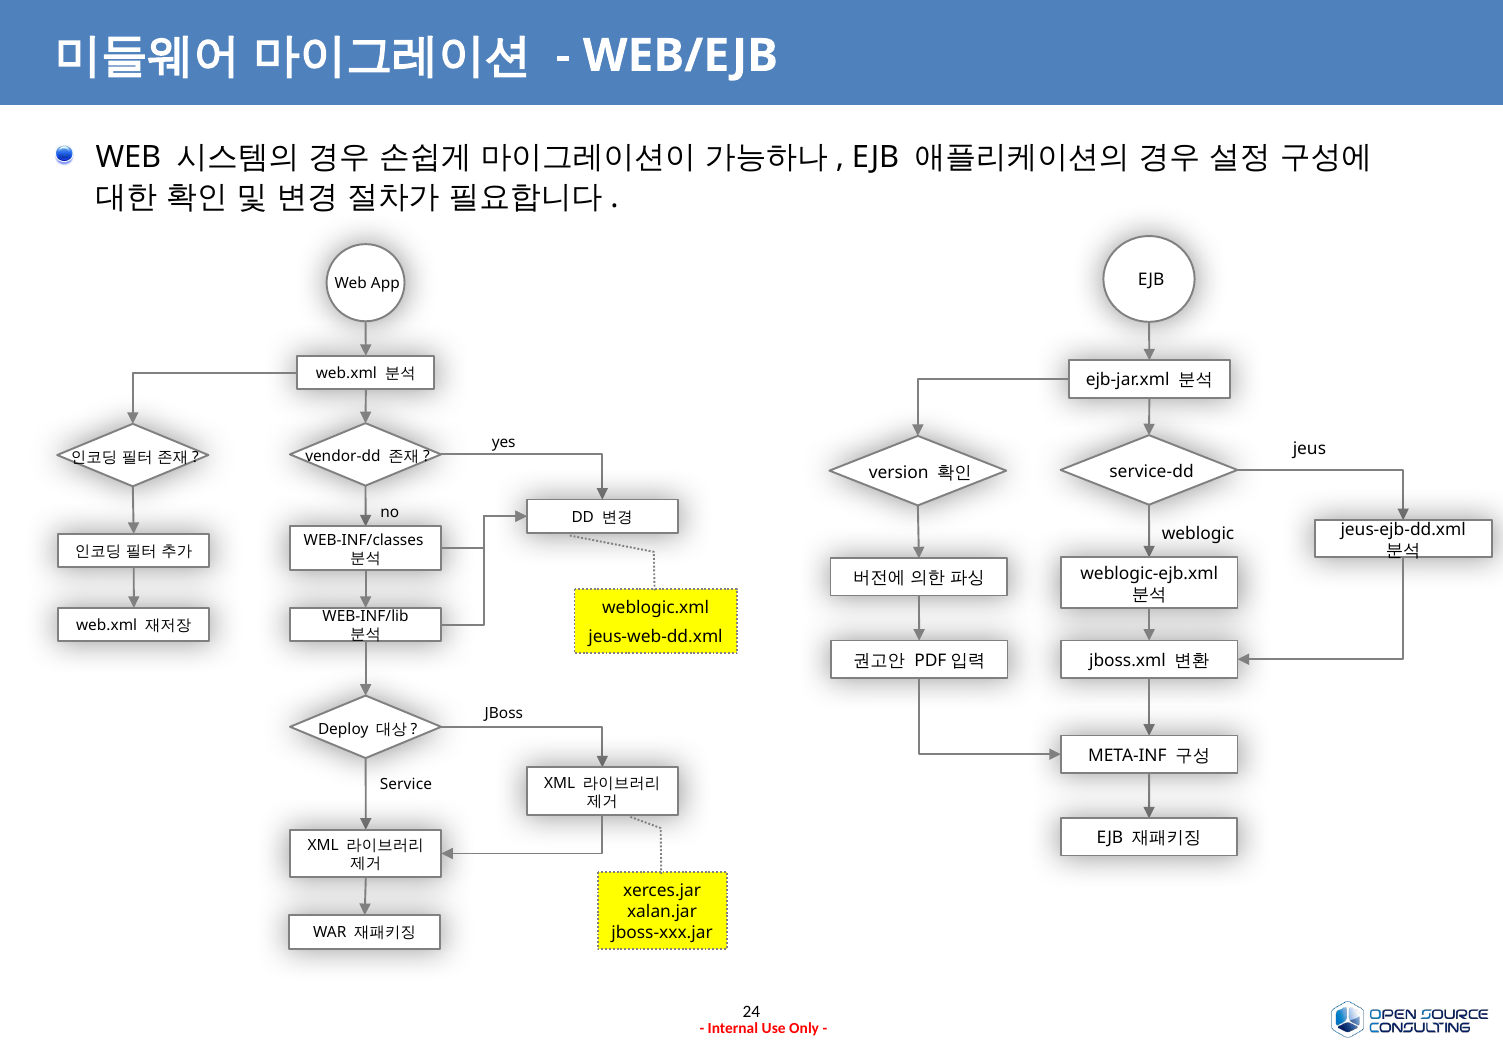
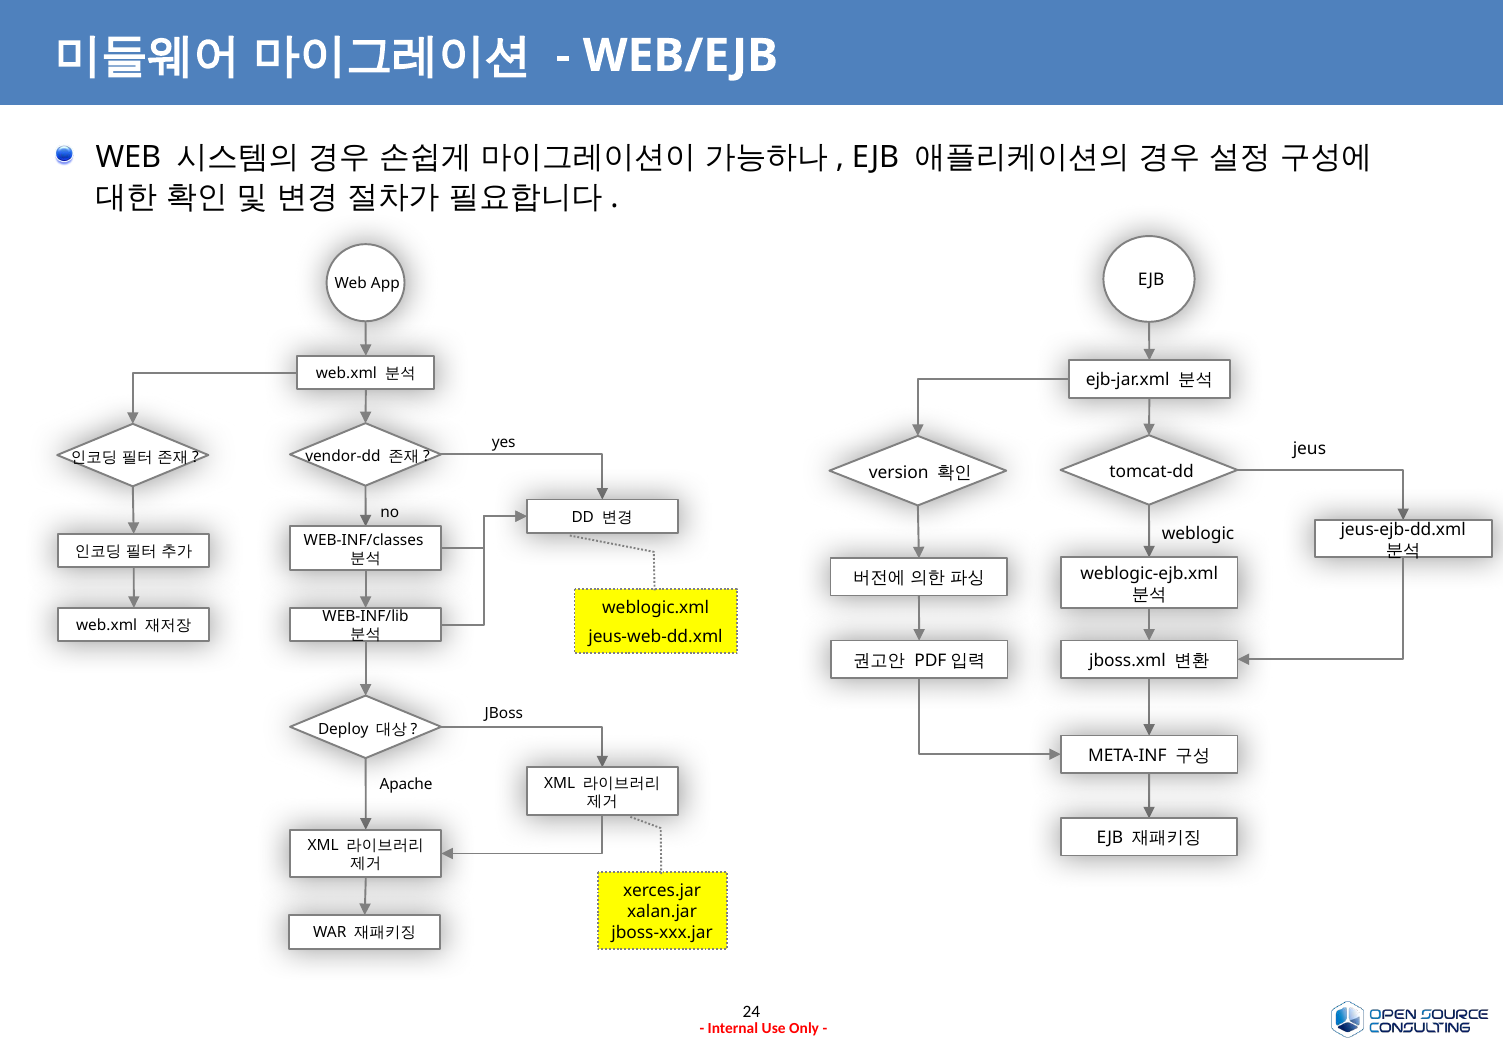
service-dd: service-dd -> tomcat-dd (1152, 472)
Service: Service -> Apache (406, 785)
